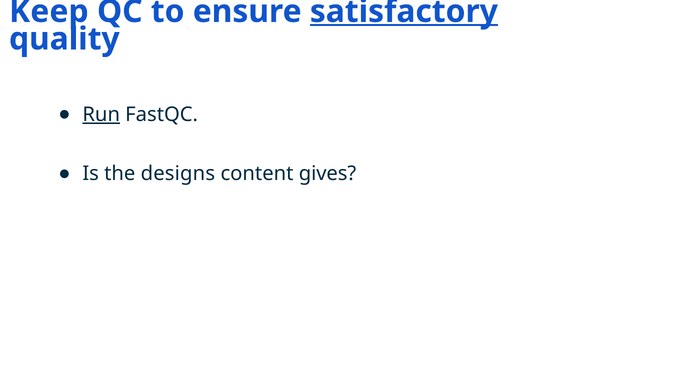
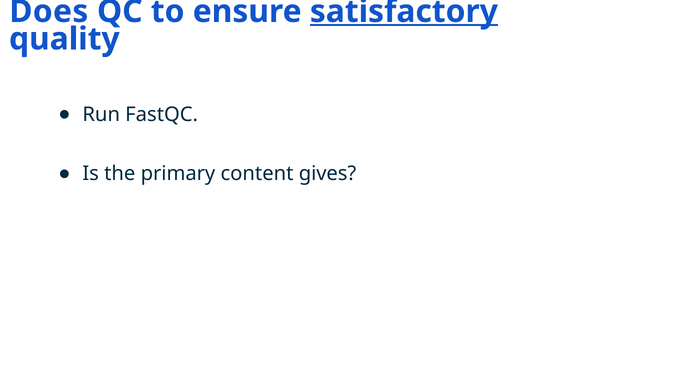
Keep: Keep -> Does (49, 11)
Run underline: present -> none (101, 115)
designs: designs -> primary (178, 174)
